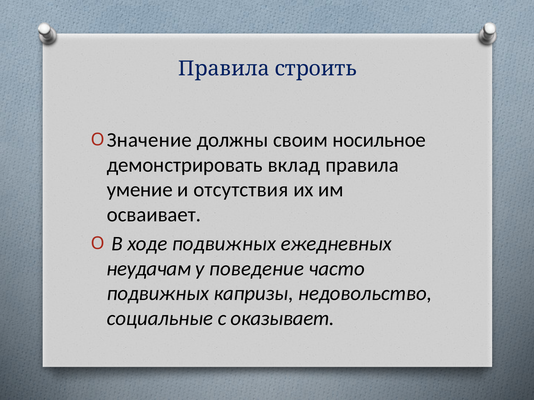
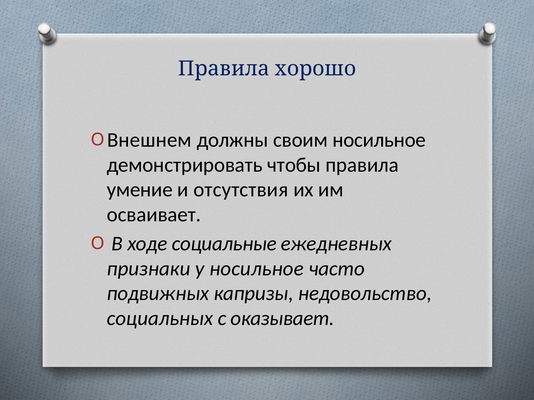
строить: строить -> хорошо (316, 69)
Значение: Значение -> Внешнем (149, 140)
вклад: вклад -> чтобы (294, 165)
ходе подвижных: подвижных -> социальные (224, 244)
неудачам: неудачам -> признаки (149, 269)
у поведение: поведение -> носильное (257, 269)
социальные: социальные -> социальных (160, 319)
